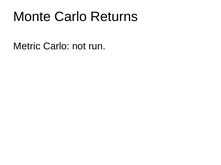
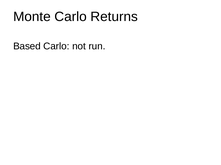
Metric: Metric -> Based (27, 46)
